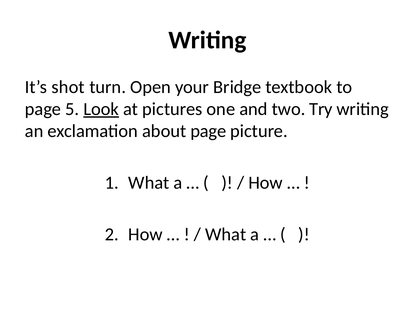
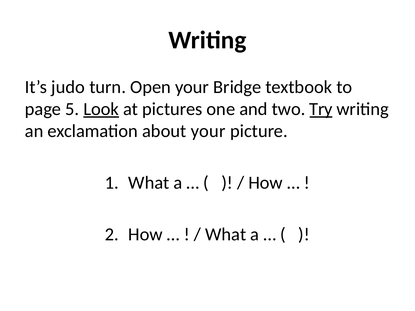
shot: shot -> judo (68, 87)
Try underline: none -> present (321, 109)
about page: page -> your (208, 131)
